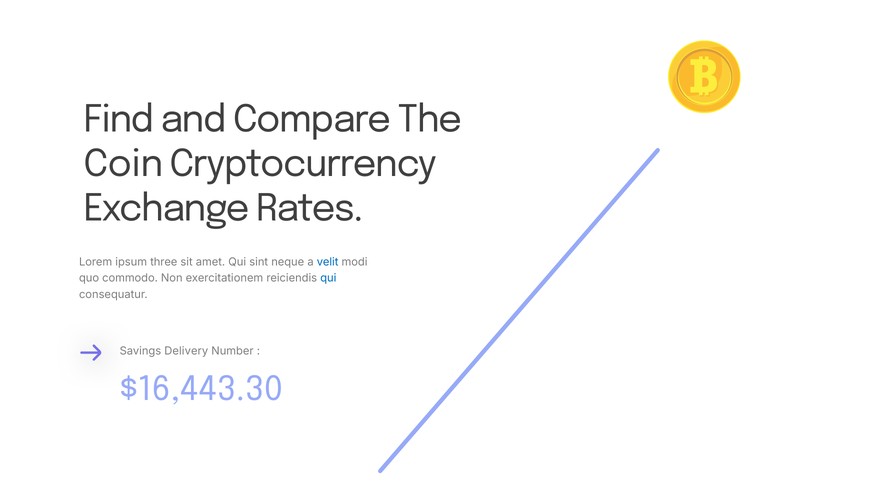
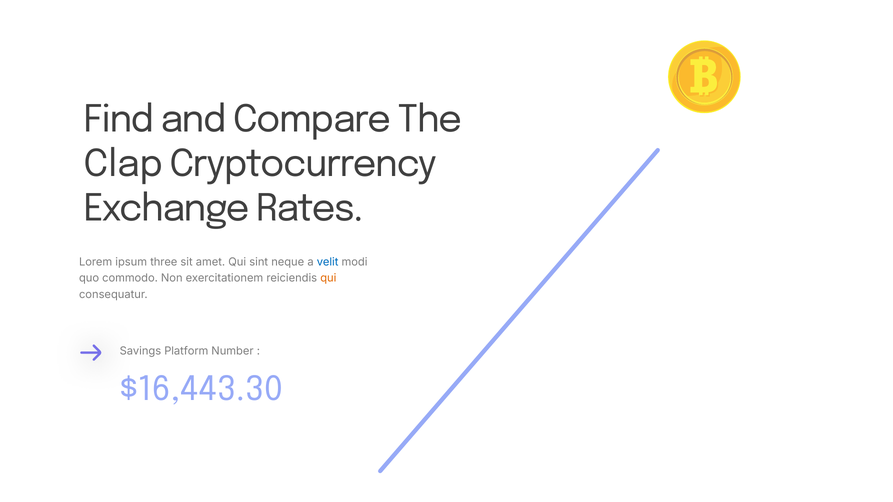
Coin: Coin -> Clap (124, 164)
qui colour: blue -> orange (328, 278)
Delivery: Delivery -> Platform (186, 351)
